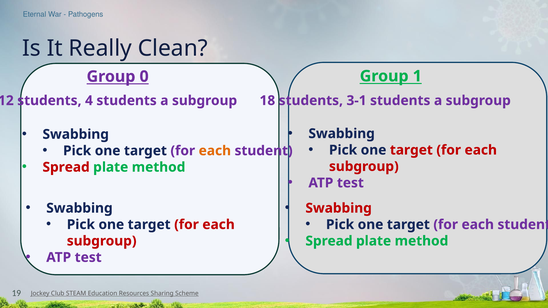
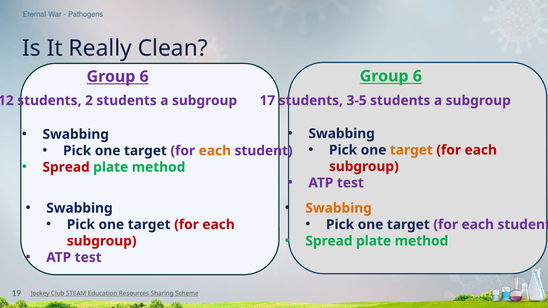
0: 0 -> 6 (144, 77)
1: 1 -> 6 (417, 76)
4: 4 -> 2 (89, 101)
18: 18 -> 17 (267, 101)
3-1: 3-1 -> 3-5 (357, 101)
target colour: red -> orange (411, 150)
Swabbing colour: red -> orange (339, 208)
